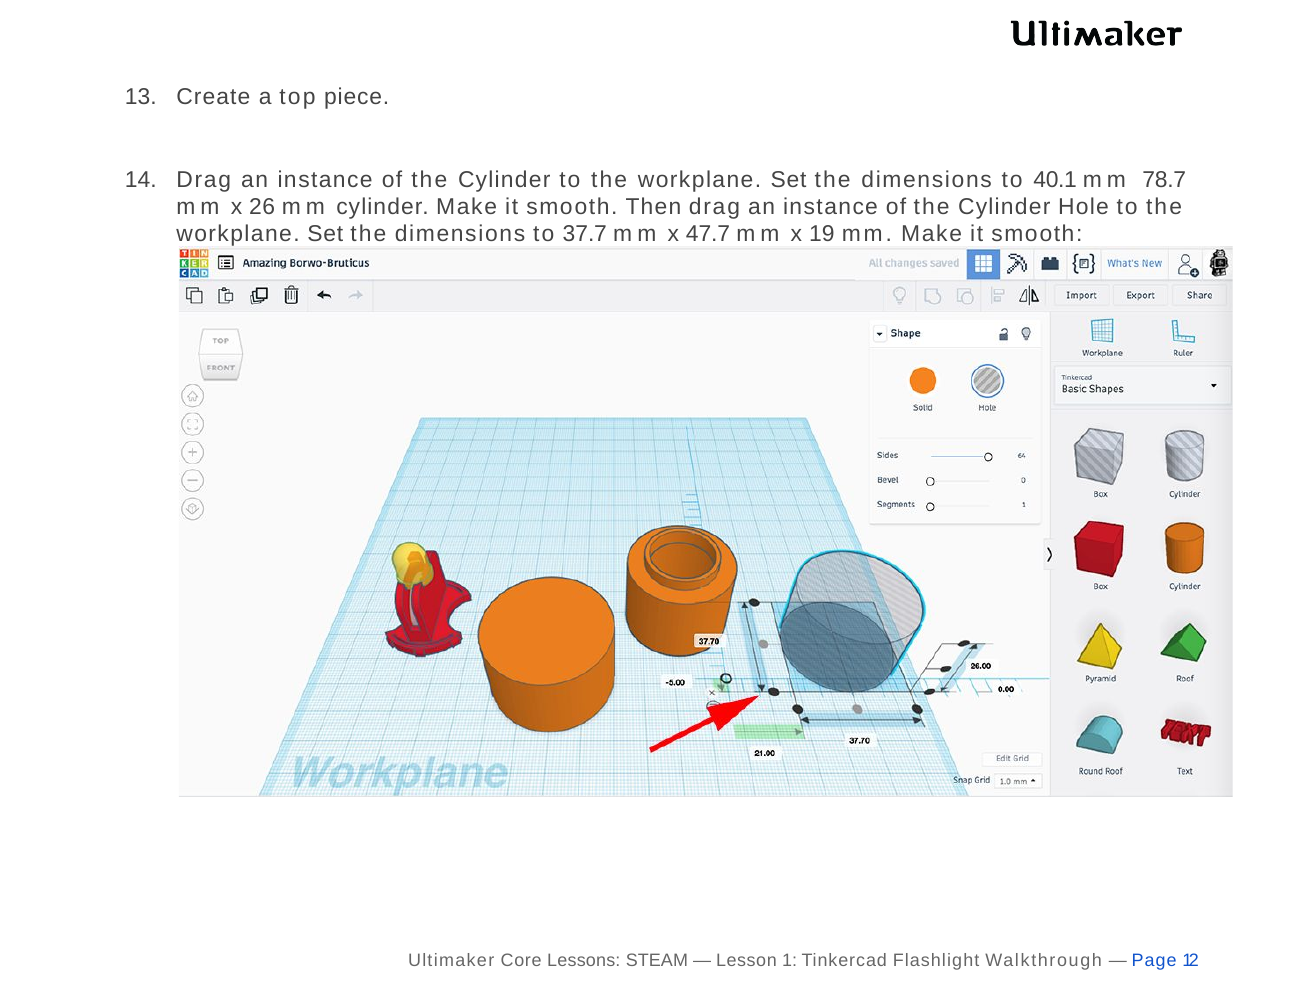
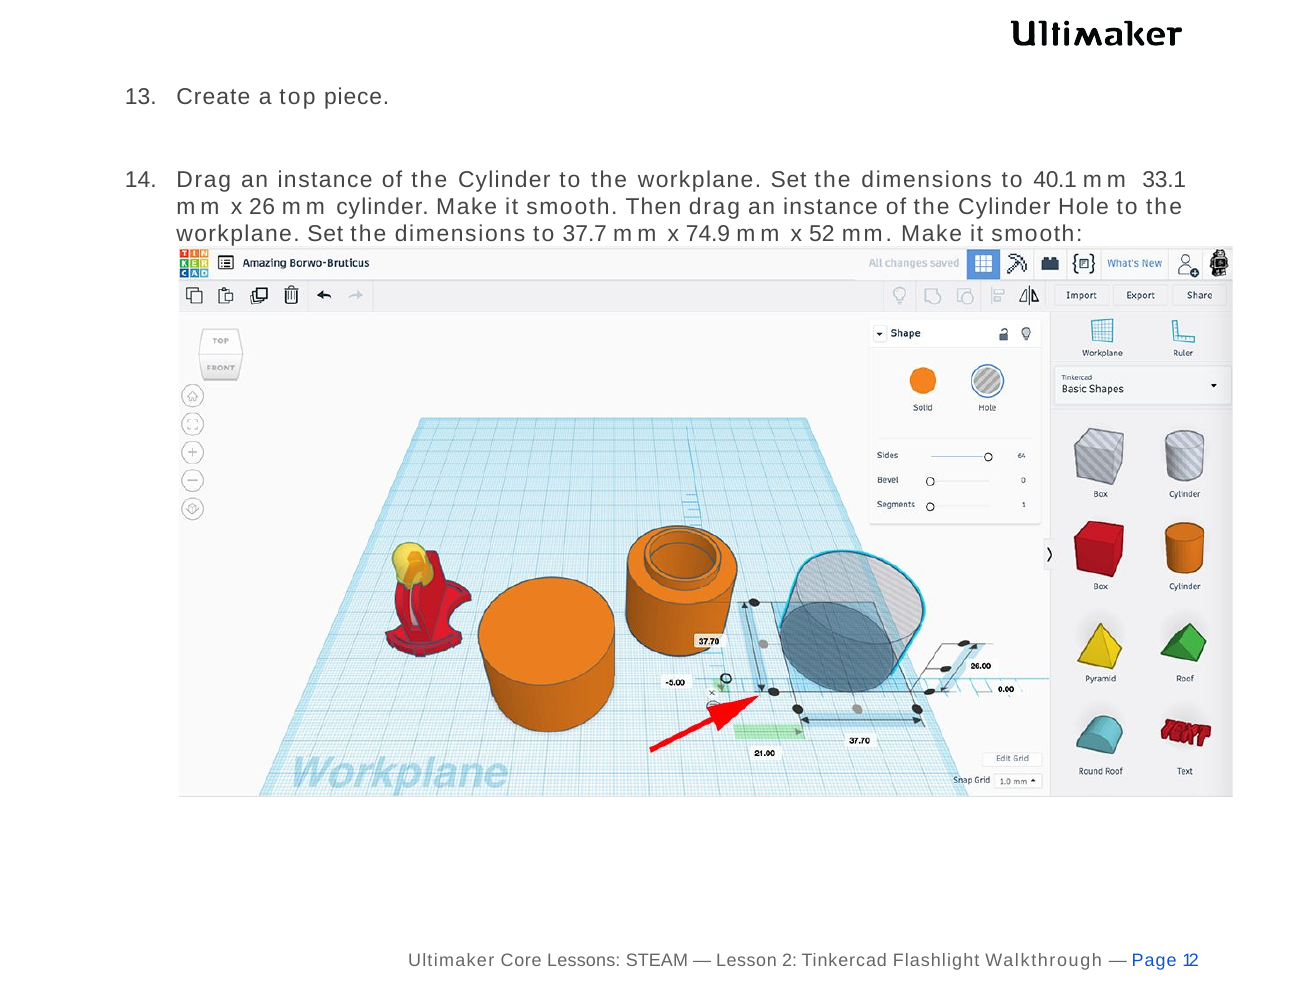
78.7: 78.7 -> 33.1 (1164, 180)
47.7: 47.7 -> 74.9 (708, 234)
19: 19 -> 52 (822, 234)
1: 1 -> 2 (790, 961)
